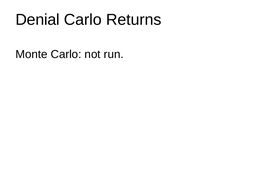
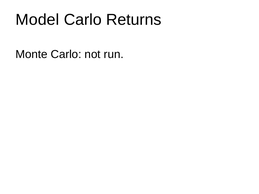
Denial: Denial -> Model (37, 20)
